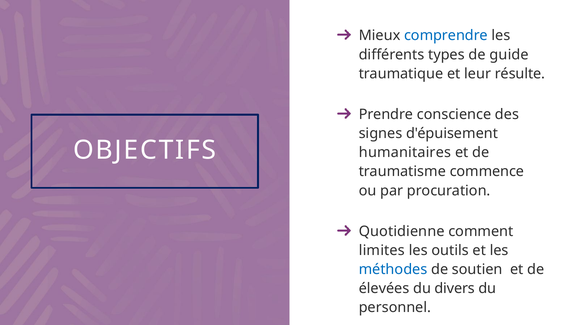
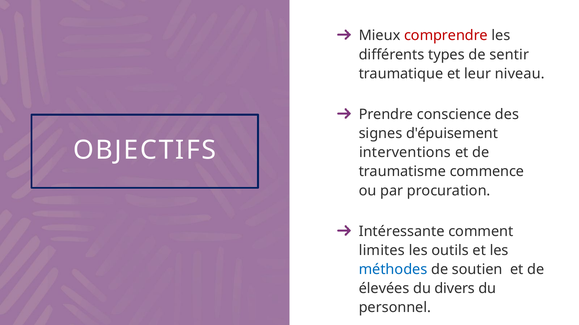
comprendre colour: blue -> red (446, 36)
guide: guide -> sentir (509, 55)
résulte: résulte -> niveau (520, 74)
humanitaires: humanitaires -> interventions (405, 153)
Quotidienne: Quotidienne -> Intéressante (402, 232)
